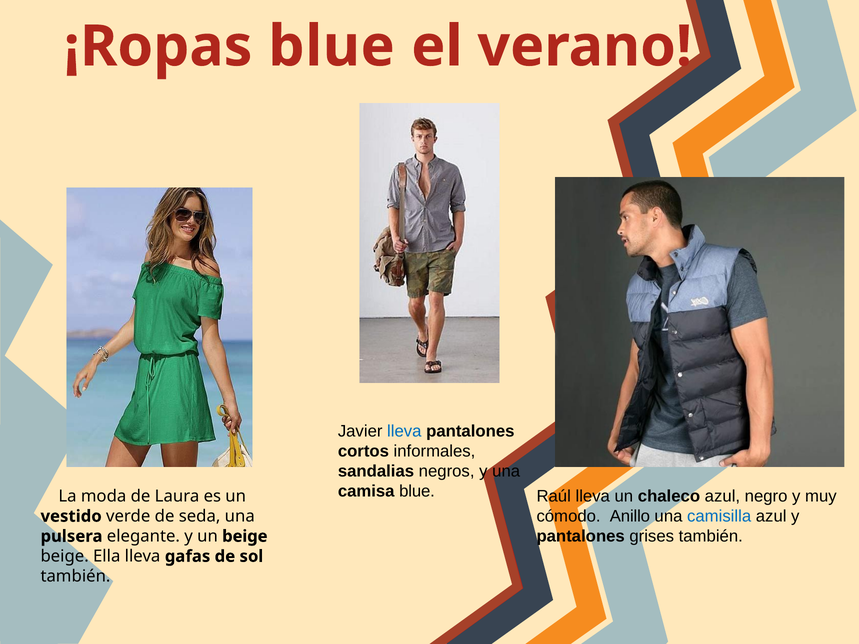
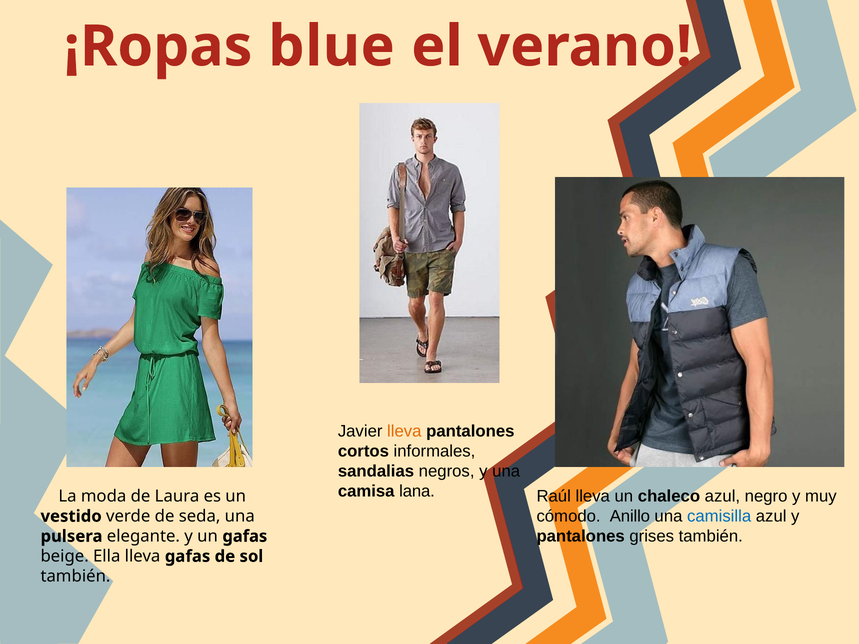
lleva colour: blue -> orange (404, 431)
camisa blue: blue -> lana (417, 492)
un beige: beige -> gafas (245, 537)
